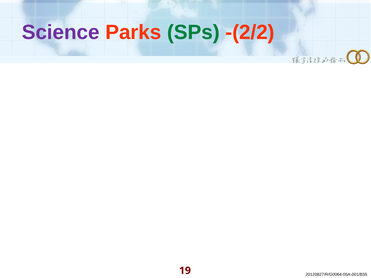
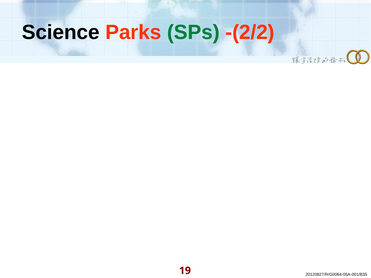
Science colour: purple -> black (61, 32)
